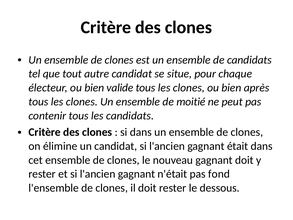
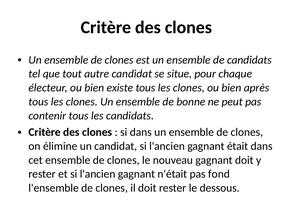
valide: valide -> existe (120, 88)
moitié: moitié -> bonne (191, 102)
